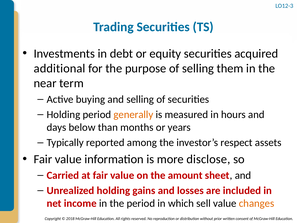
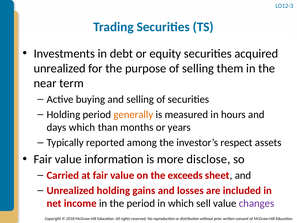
additional: additional -> unrealized (60, 68)
days below: below -> which (82, 127)
amount: amount -> exceeds (185, 175)
changes colour: orange -> purple (257, 203)
